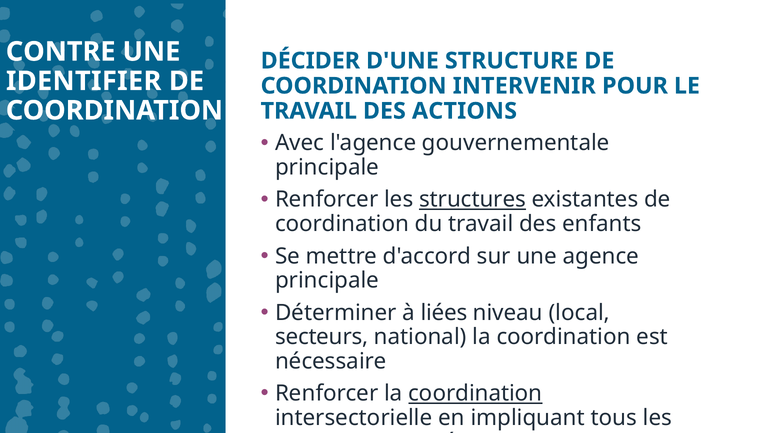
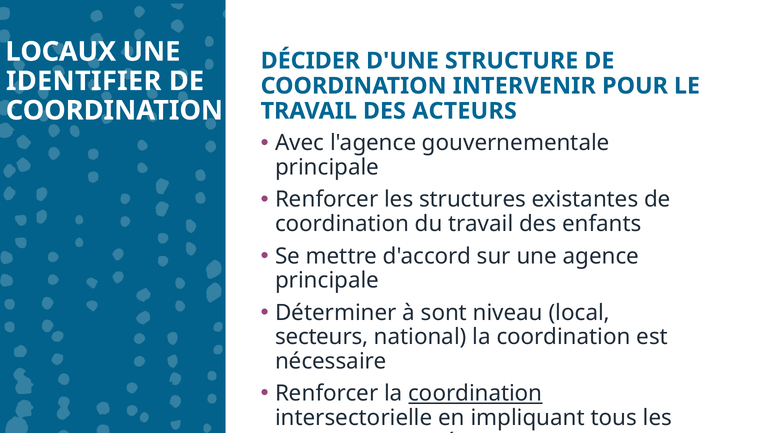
CONTRE: CONTRE -> LOCAUX (61, 52)
DES ACTIONS: ACTIONS -> ACTEURS (464, 111)
structures underline: present -> none (473, 200)
liées: liées -> sont (444, 313)
